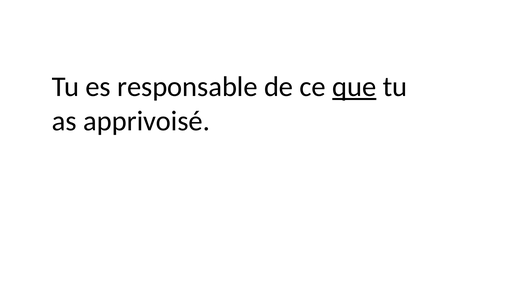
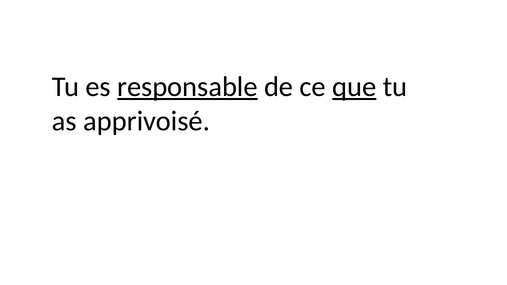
responsable underline: none -> present (187, 87)
